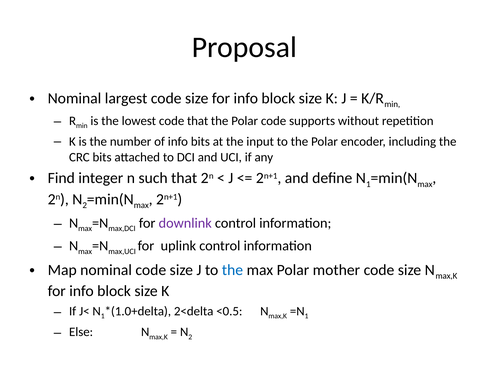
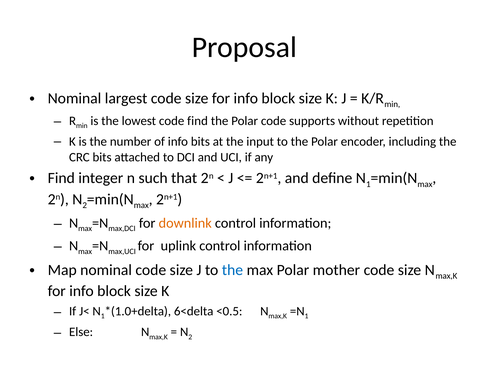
code that: that -> find (198, 121)
downlink colour: purple -> orange (185, 224)
2<delta: 2<delta -> 6<delta (194, 312)
